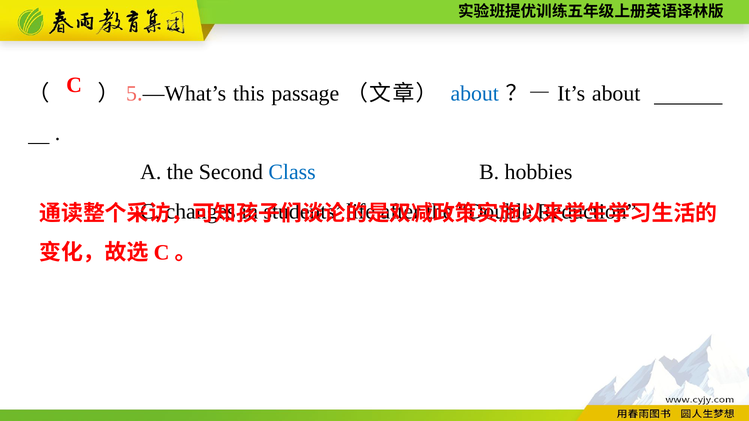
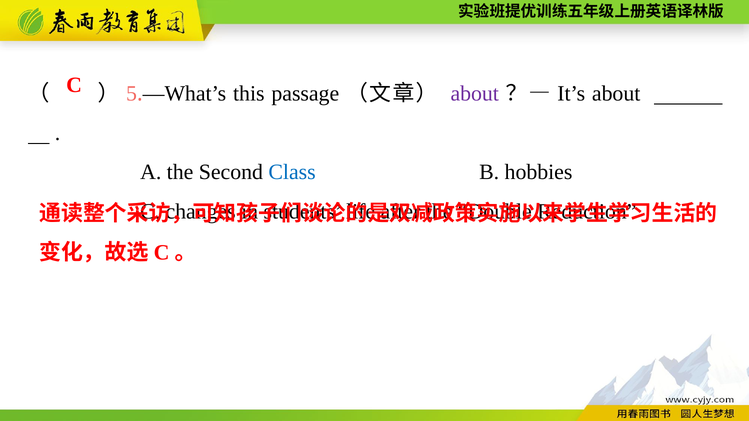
about colour: blue -> purple (475, 94)
